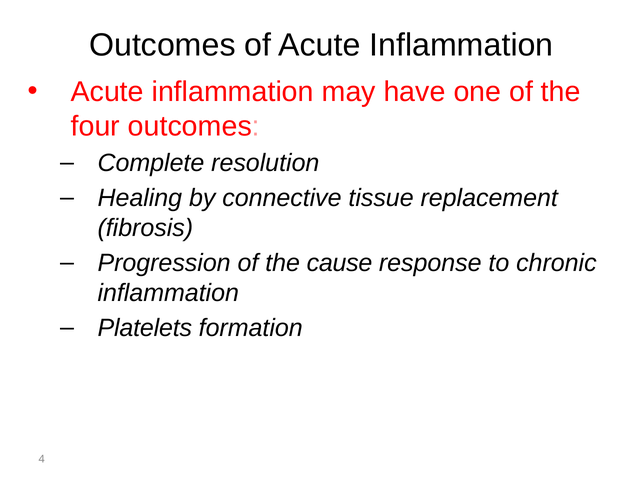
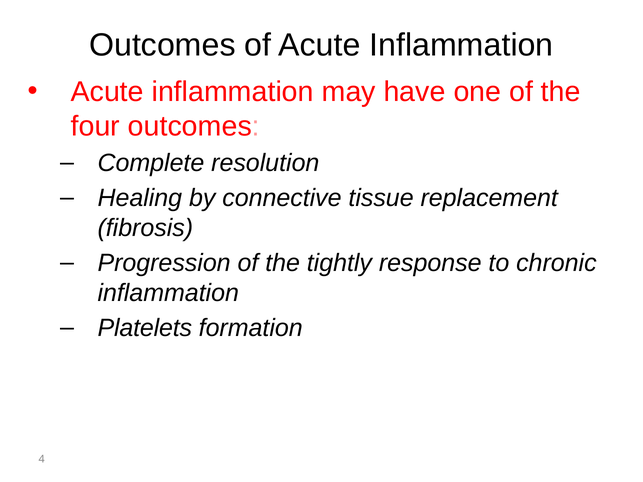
cause: cause -> tightly (339, 263)
